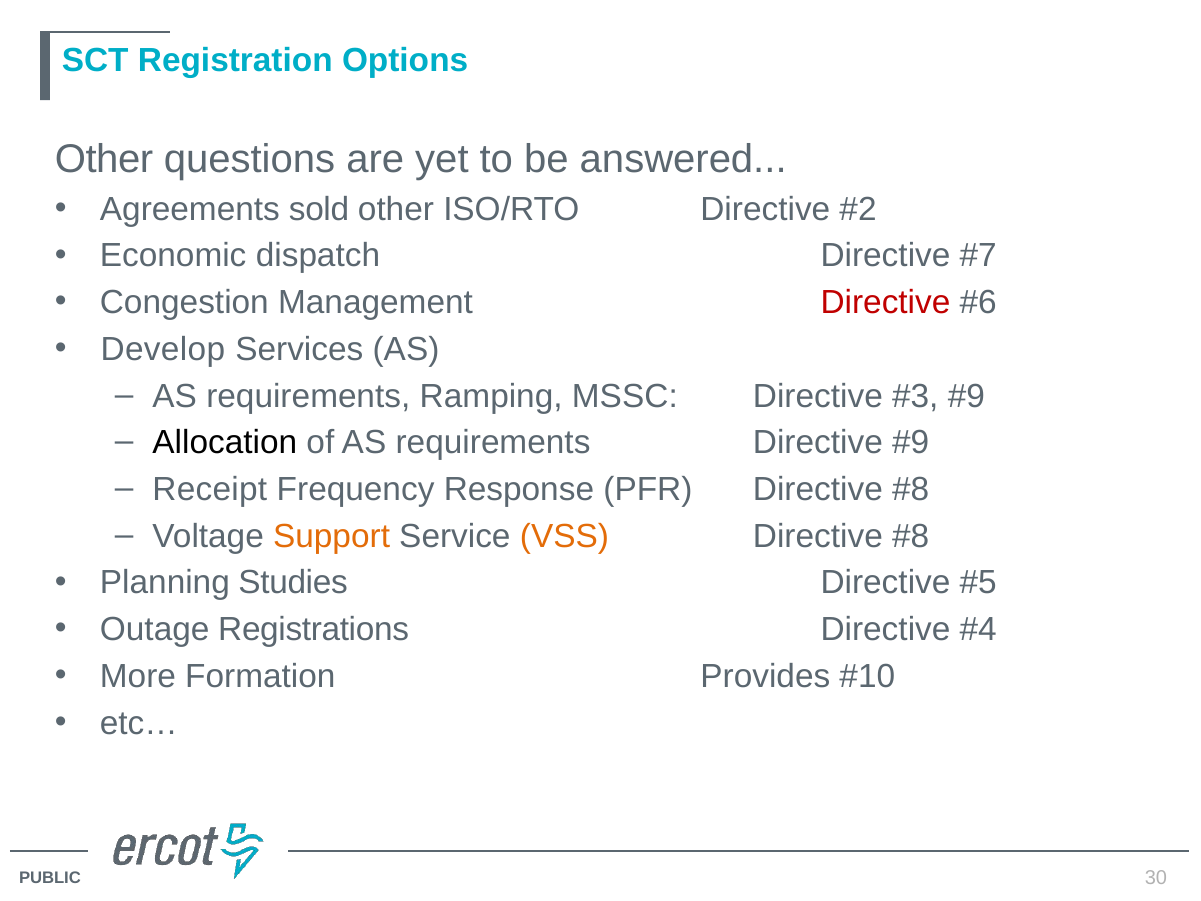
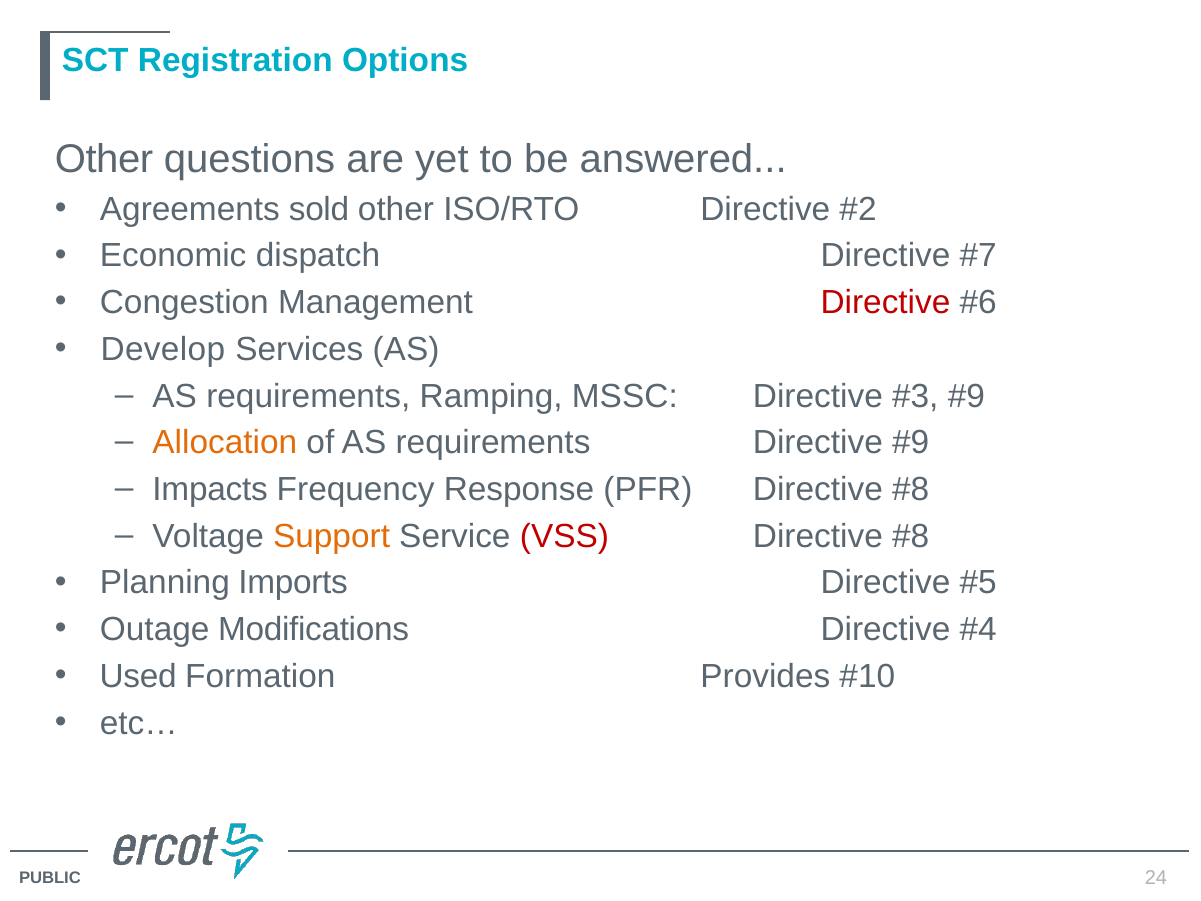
Allocation colour: black -> orange (225, 443)
Receipt: Receipt -> Impacts (210, 489)
VSS colour: orange -> red (564, 536)
Studies: Studies -> Imports (293, 583)
Registrations: Registrations -> Modifications (314, 630)
More: More -> Used (138, 676)
30: 30 -> 24 (1156, 878)
